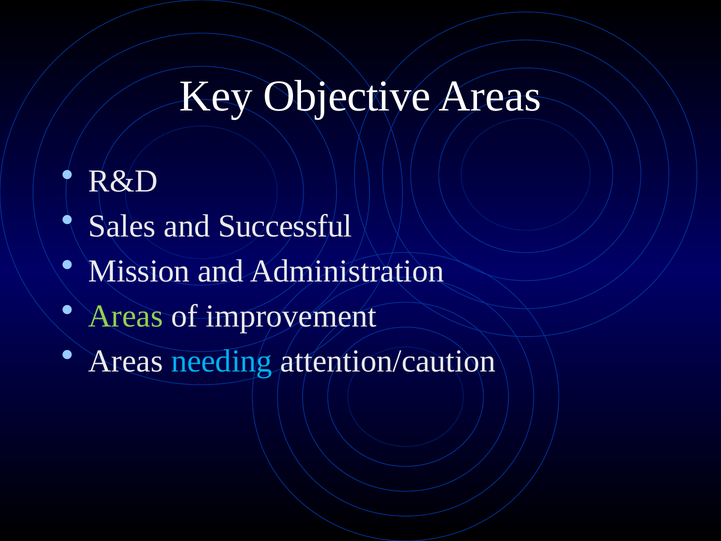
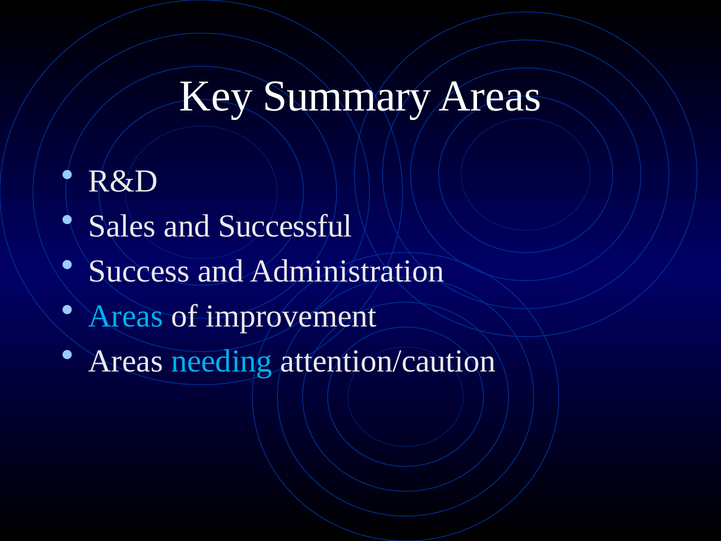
Objective: Objective -> Summary (347, 96)
Mission: Mission -> Success (139, 271)
Areas colour: light green -> light blue (126, 316)
